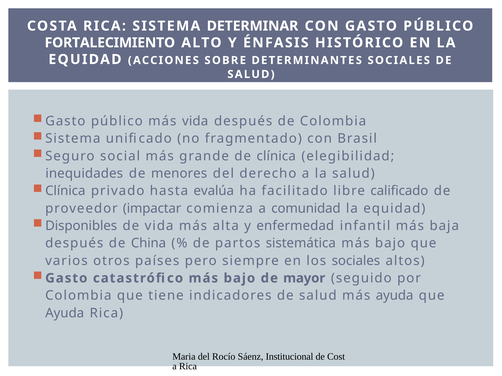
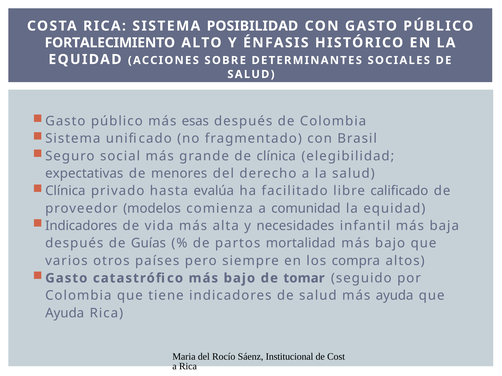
DETERMINAR: DETERMINAR -> POSIBILIDAD (252, 26)
más vida: vida -> esas (195, 121)
inequidades: inequidades -> expectativas (84, 174)
impactar: impactar -> modelos (152, 209)
Disponibles: Disponibles -> Indicadores (81, 226)
enfermedad: enfermedad -> necesidades (295, 226)
China: China -> Guías (148, 244)
sistemática: sistemática -> mortalidad (301, 244)
los sociales: sociales -> compra (356, 261)
mayor: mayor -> tomar (304, 278)
